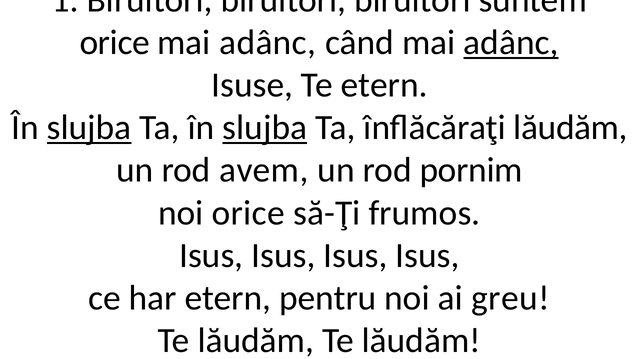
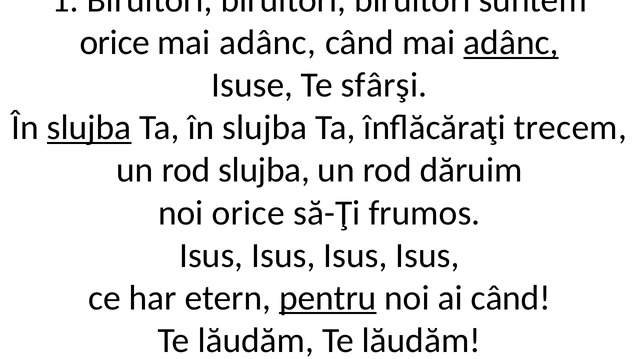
Te etern: etern -> sfârşi (384, 85)
slujba underline: present -> none (265, 128)
înflăcăraţi lăudăm: lăudăm -> trecem (570, 128)
rod avem: avem -> slujba (264, 171)
pornim: pornim -> dăruim (471, 171)
pentru underline: none -> present (328, 298)
ai greu: greu -> când (511, 298)
